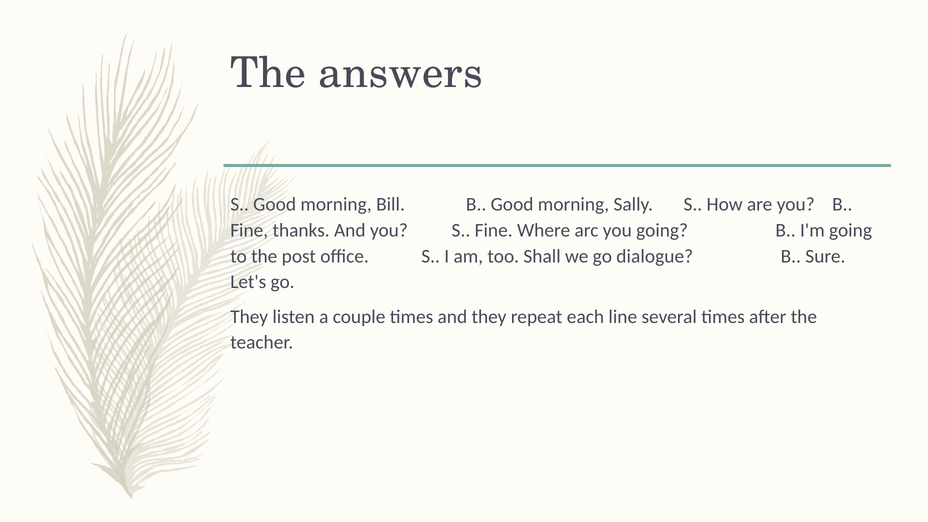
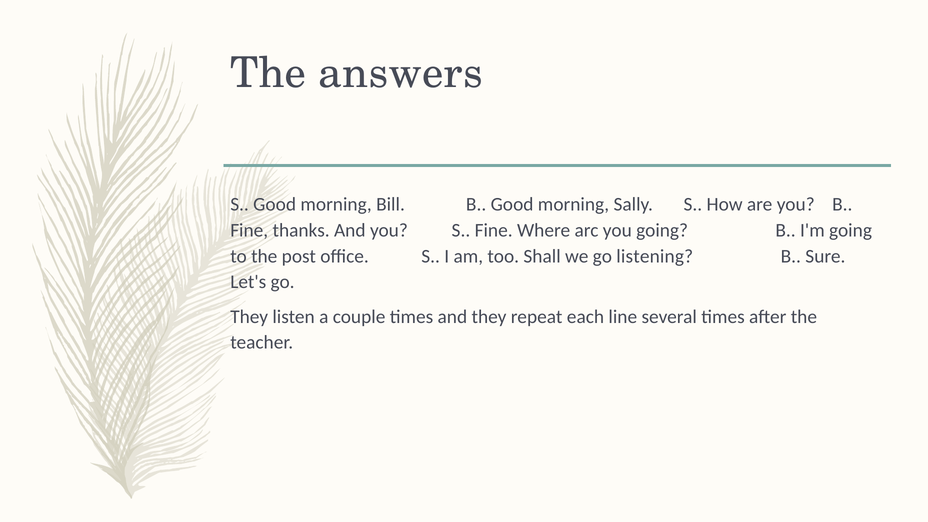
dialogue: dialogue -> listening (655, 256)
